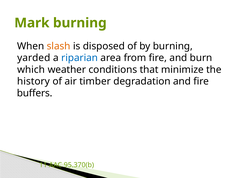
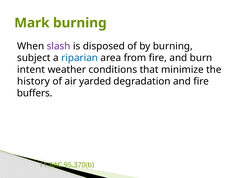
slash colour: orange -> purple (59, 46)
yarded: yarded -> subject (34, 58)
which: which -> intent (31, 70)
timber: timber -> yarded (95, 82)
